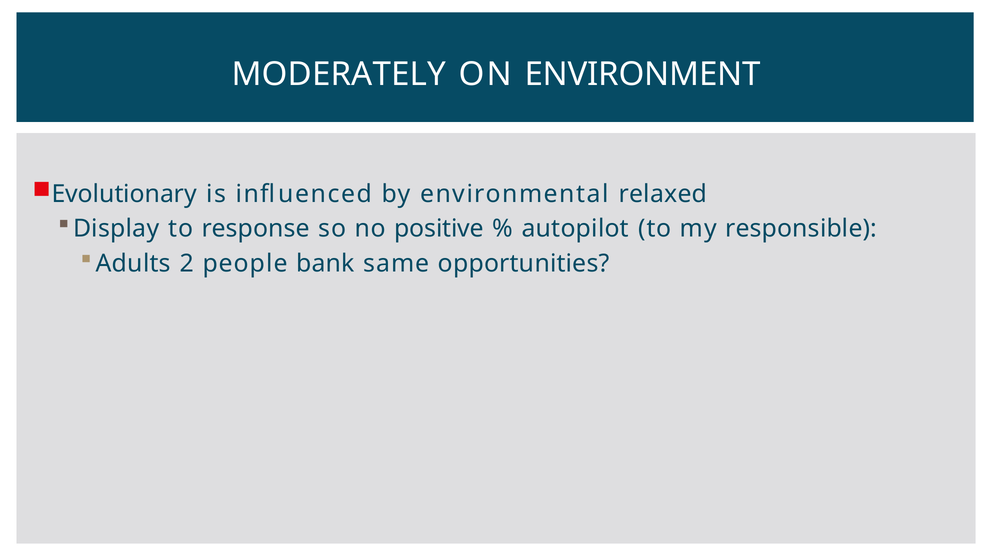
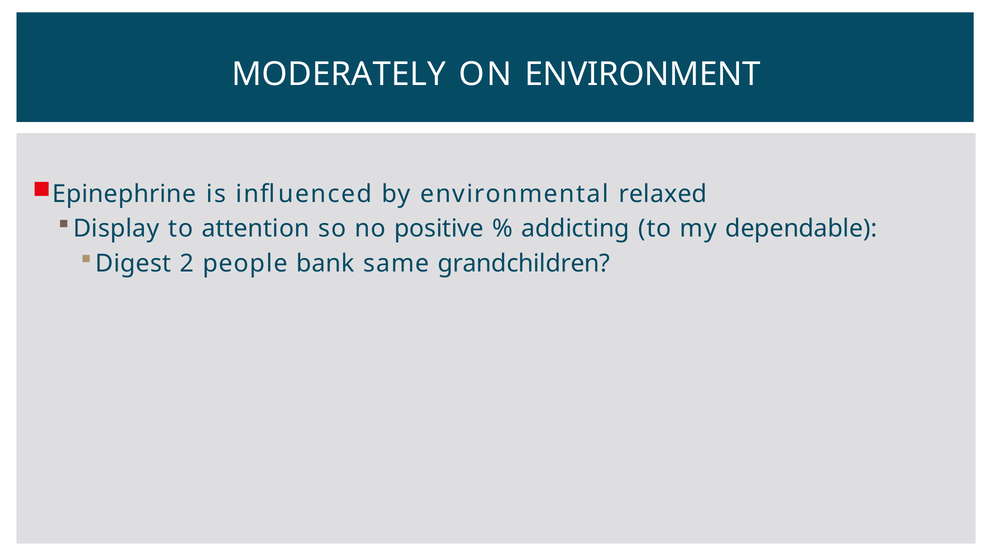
Evolutionary: Evolutionary -> Epinephrine (124, 194)
response: response -> attention (256, 229)
autopilot: autopilot -> addicting (575, 229)
responsible: responsible -> dependable (801, 229)
Adults: Adults -> Digest (133, 264)
opportunities: opportunities -> grandchildren (524, 264)
